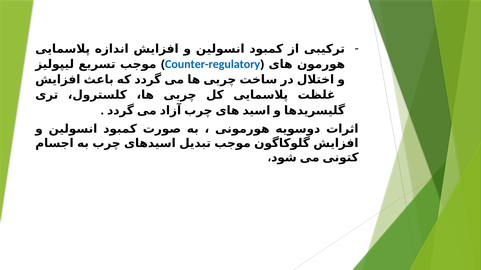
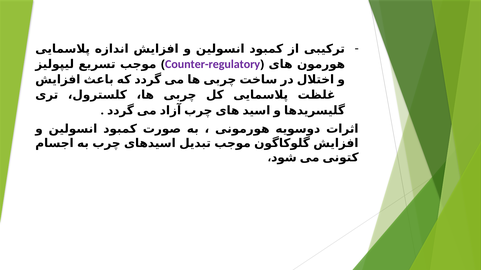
Counter-regulatory colour: blue -> purple (213, 64)
